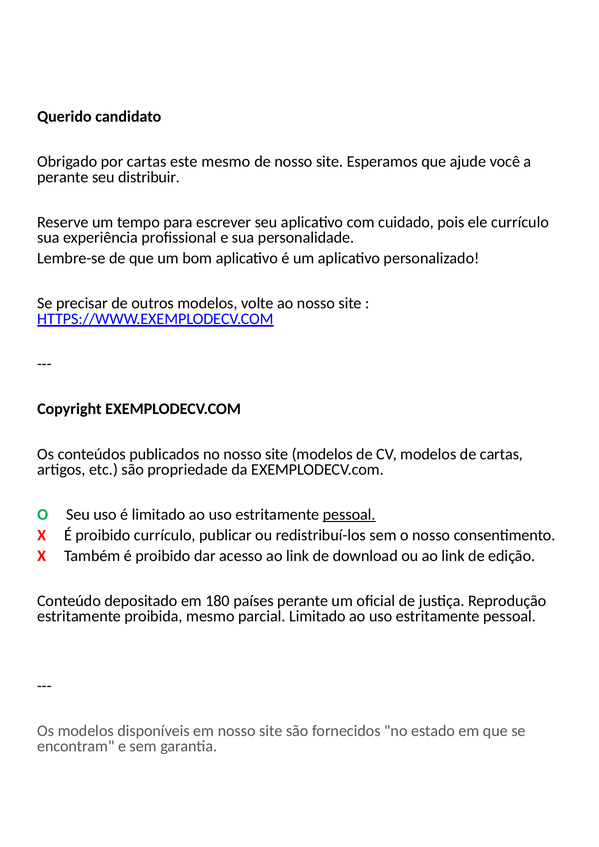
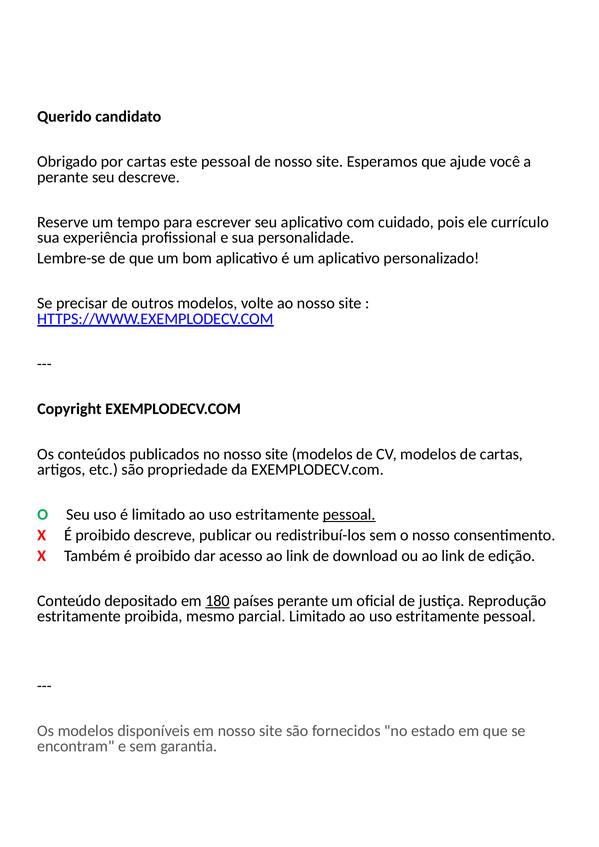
este mesmo: mesmo -> pessoal (226, 161)
seu distribuir: distribuir -> descreve (149, 177)
proibido currículo: currículo -> descreve (165, 535)
180 underline: none -> present (218, 601)
